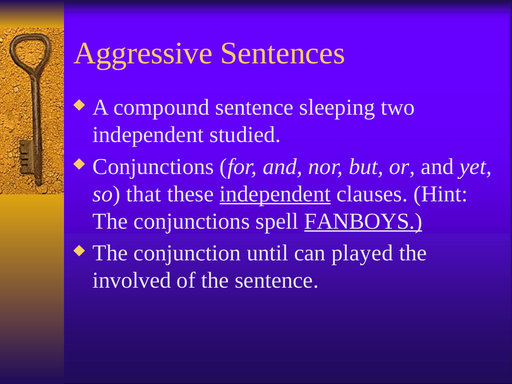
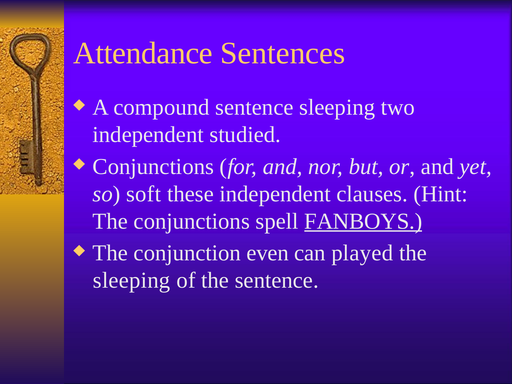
Aggressive: Aggressive -> Attendance (143, 53)
that: that -> soft (144, 194)
independent underline: present -> none (275, 194)
until: until -> even (268, 253)
involved: involved -> sleeping (132, 280)
